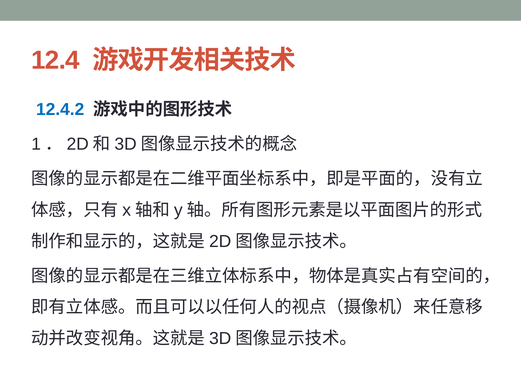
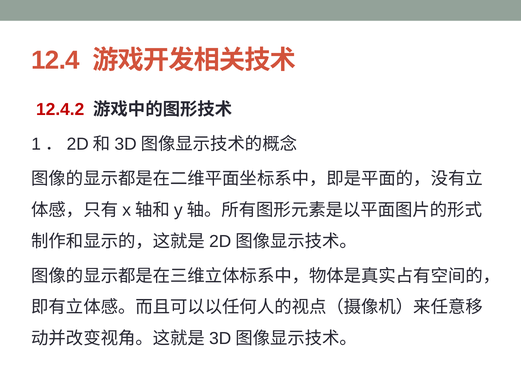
12.4.2 colour: blue -> red (60, 110)
